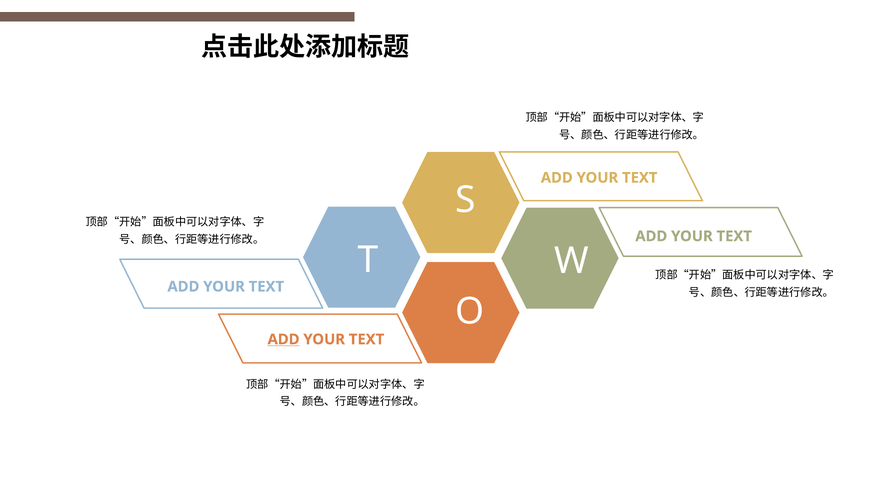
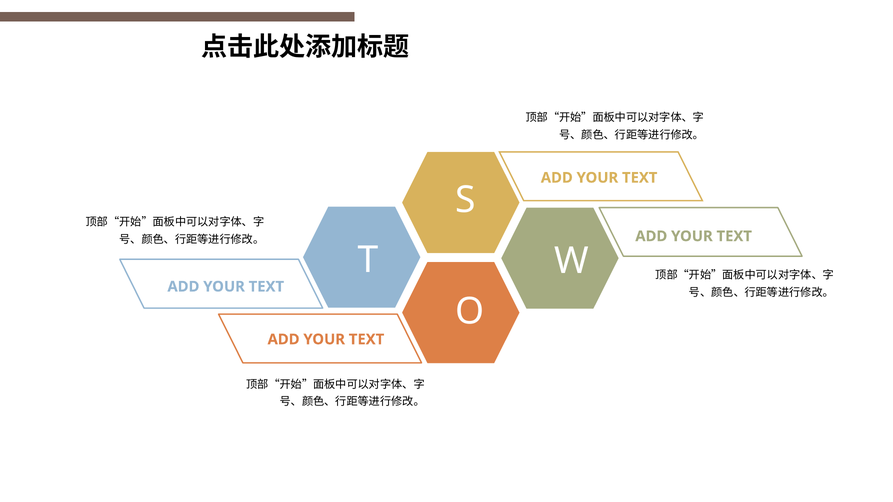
ADD underline: present -> none (284, 340)
